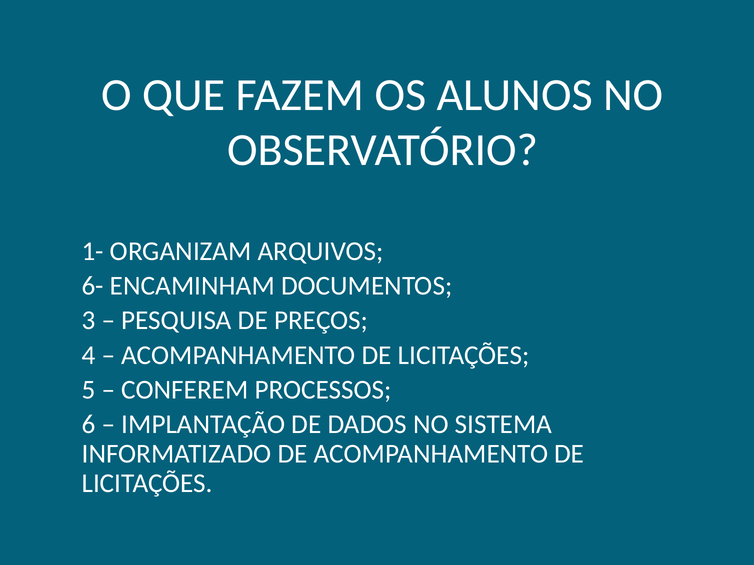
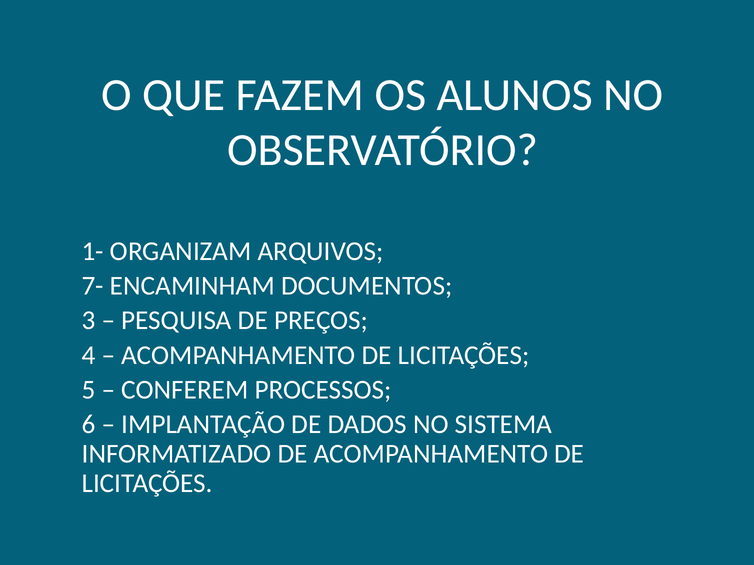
6-: 6- -> 7- (93, 286)
